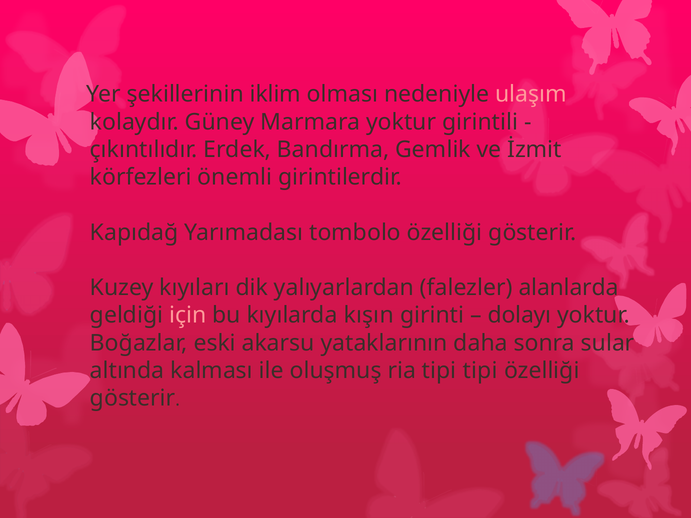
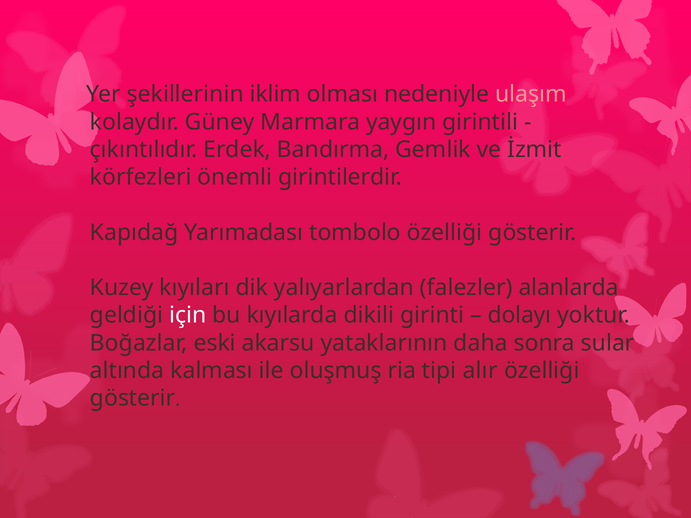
Marmara yoktur: yoktur -> yaygın (401, 122)
için colour: pink -> white (188, 316)
kışın: kışın -> dikili (369, 316)
tipi tipi: tipi -> alır (480, 371)
